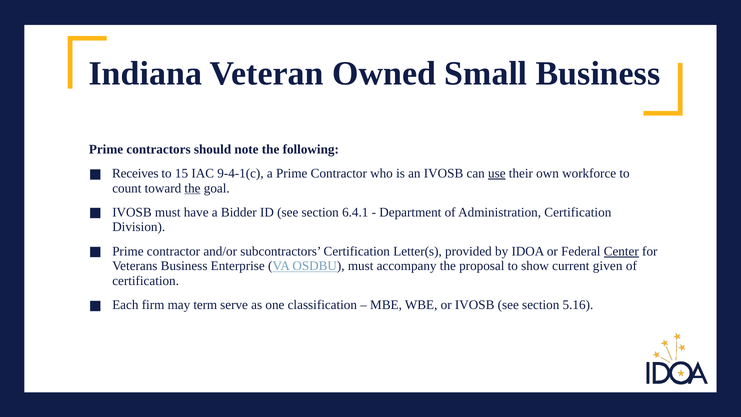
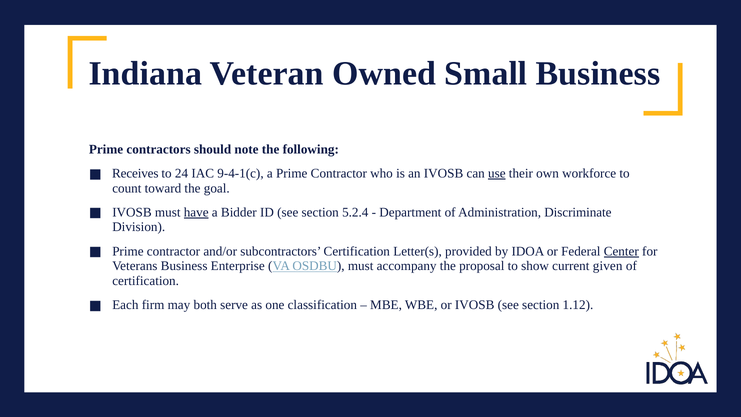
15: 15 -> 24 (182, 173)
the underline: present -> none (193, 188)
have underline: none -> present (196, 212)
6.4.1: 6.4.1 -> 5.2.4 (355, 212)
Administration Certification: Certification -> Discriminate (578, 212)
term: term -> both (205, 305)
5.16: 5.16 -> 1.12 (578, 305)
